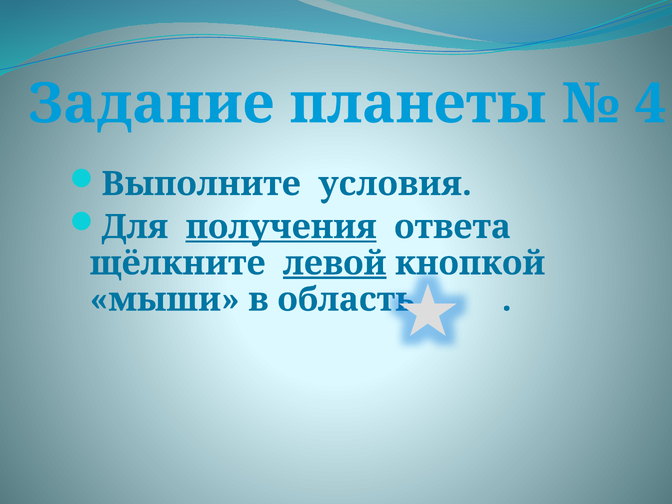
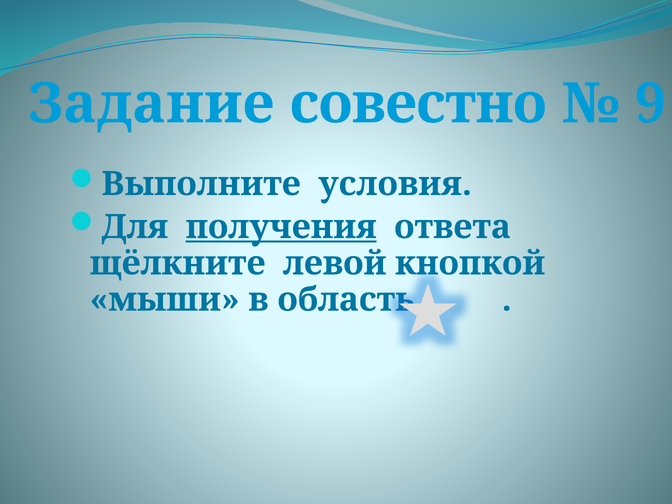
планеты: планеты -> совестно (418, 104)
4: 4 -> 9 (650, 104)
левой underline: present -> none (335, 263)
